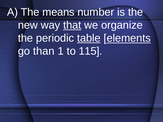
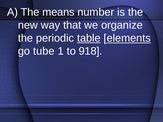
that underline: present -> none (72, 25)
than: than -> tube (44, 51)
115: 115 -> 918 (91, 51)
